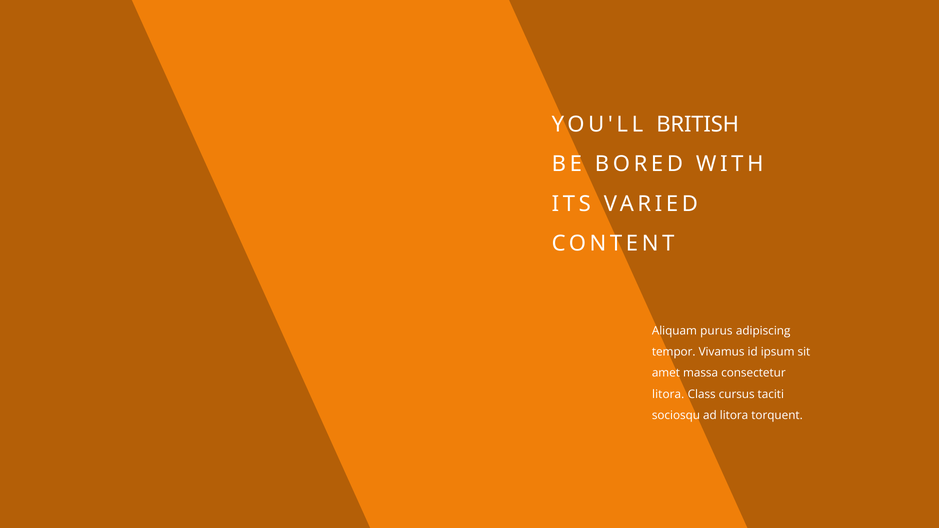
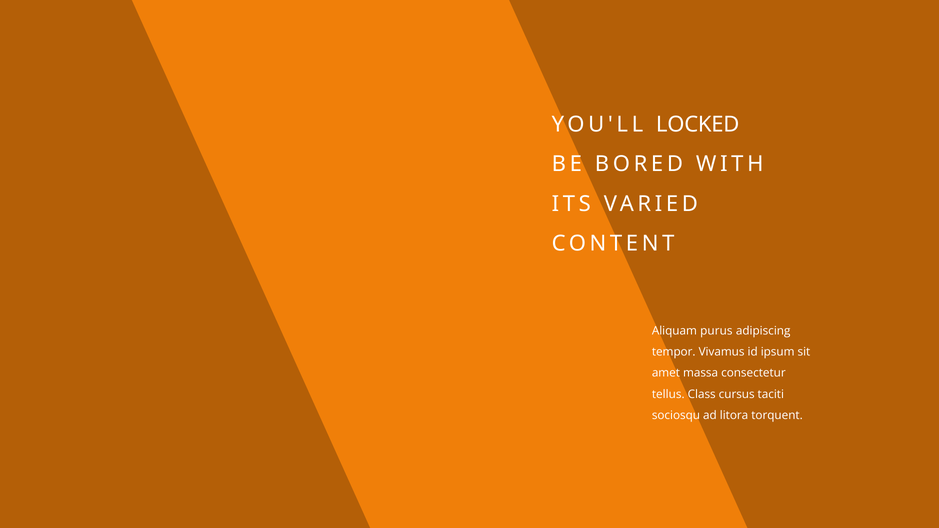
BRITISH: BRITISH -> LOCKED (698, 125)
litora: litora -> tellus (668, 394)
